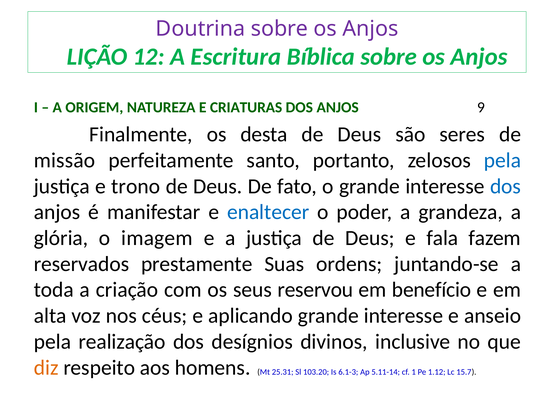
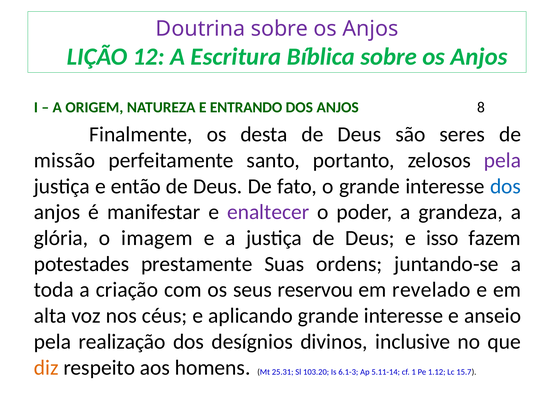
CRIATURAS: CRIATURAS -> ENTRANDO (246, 107)
9: 9 -> 8 (481, 107)
pela colour: blue -> purple (502, 160)
trono: trono -> então (136, 186)
enaltecer colour: blue -> purple (268, 212)
fala: fala -> isso (442, 238)
reservados: reservados -> potestades (82, 264)
benefício: benefício -> revelado (431, 290)
